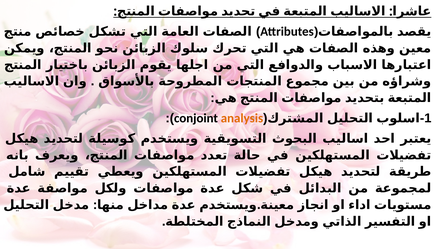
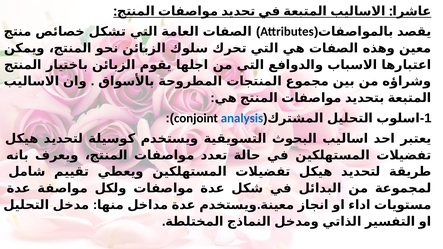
analysis colour: orange -> blue (242, 118)
